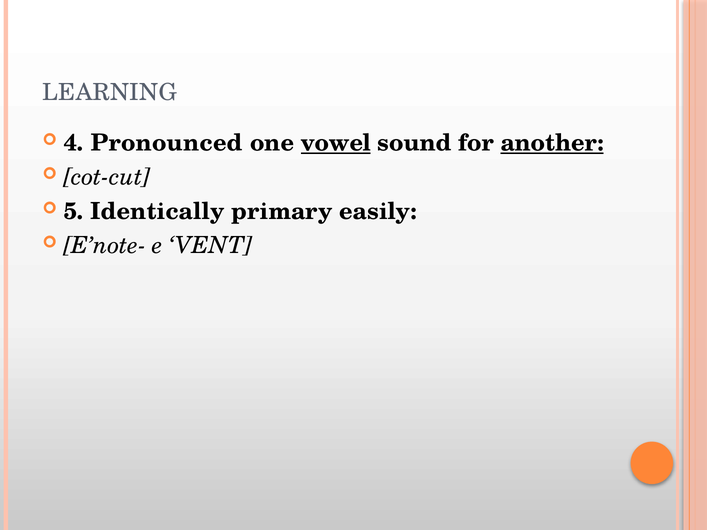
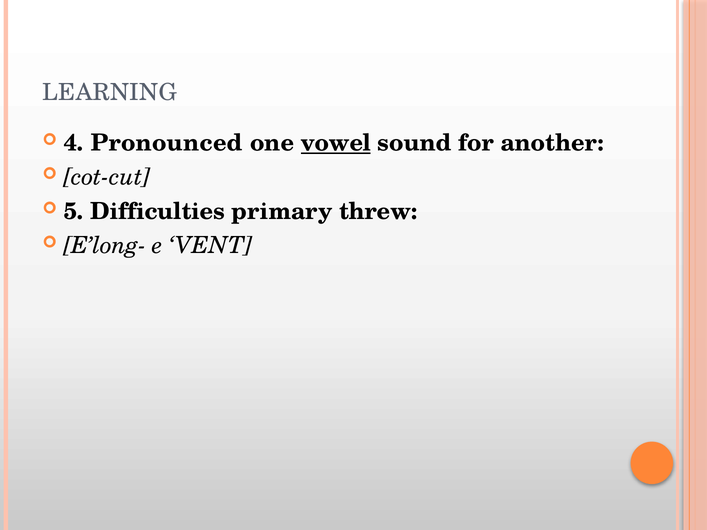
another underline: present -> none (552, 143)
Identically: Identically -> Difficulties (158, 211)
easily: easily -> threw (378, 211)
E’note-: E’note- -> E’long- (105, 246)
